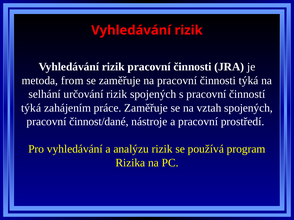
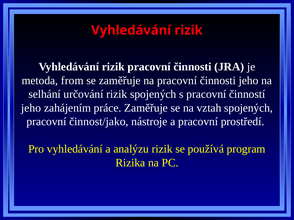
činnosti týká: týká -> jeho (249, 81)
týká: týká -> jeho (31, 108)
činnost/dané: činnost/dané -> činnost/jako (99, 122)
